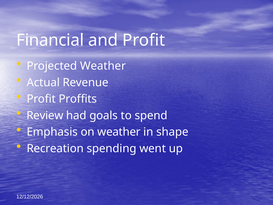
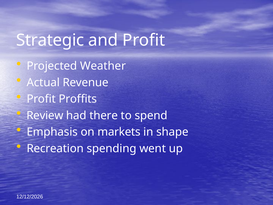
Financial: Financial -> Strategic (50, 40)
goals: goals -> there (104, 115)
on weather: weather -> markets (119, 132)
